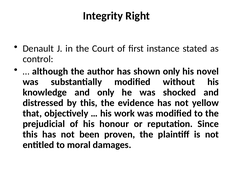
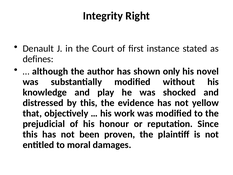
control: control -> defines (38, 59)
and only: only -> play (106, 92)
